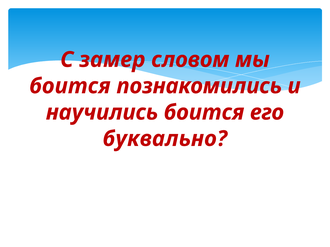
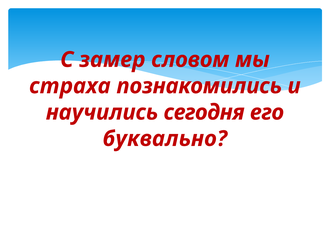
боится: боится -> страха (70, 86)
научились боится: боится -> сегодня (204, 113)
